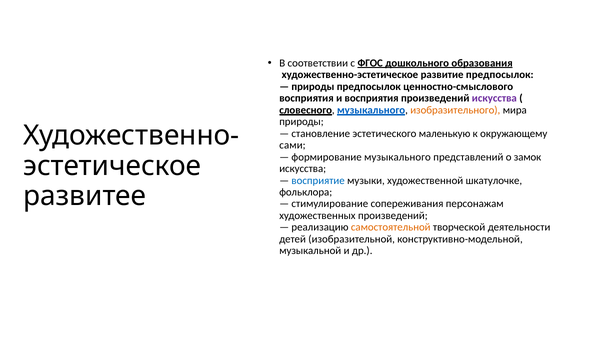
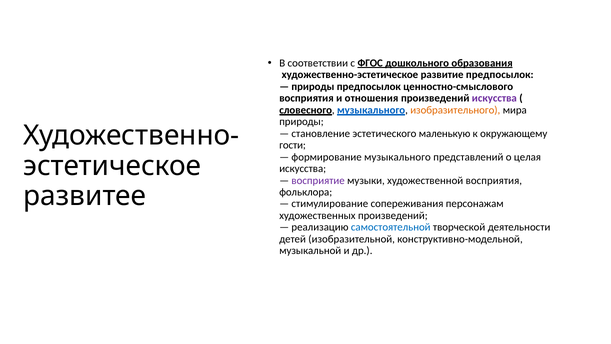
и восприятия: восприятия -> отношения (372, 98)
сами: сами -> гости (293, 145)
замок: замок -> целая (527, 157)
восприятие colour: blue -> purple (318, 180)
художественной шкатулочке: шкатулочке -> восприятия (494, 180)
самостоятельной colour: orange -> blue (391, 227)
